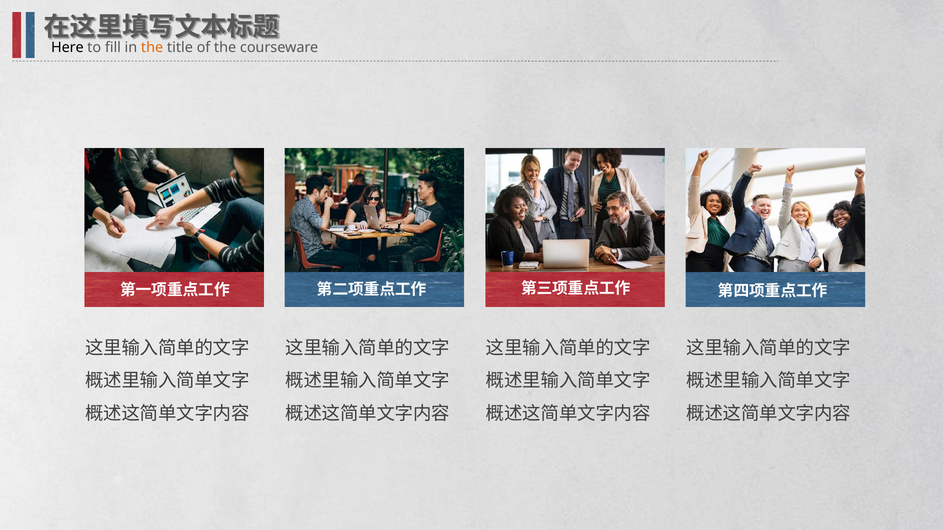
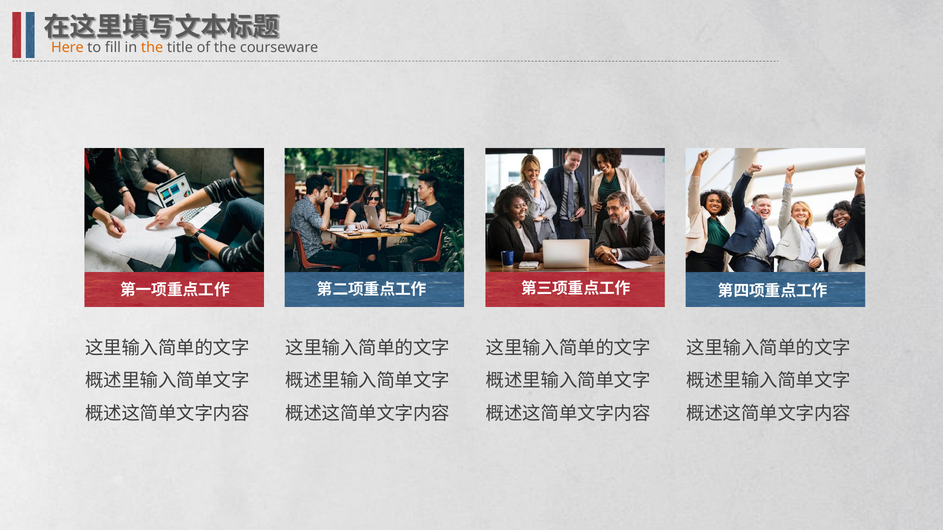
Here colour: black -> orange (67, 48)
